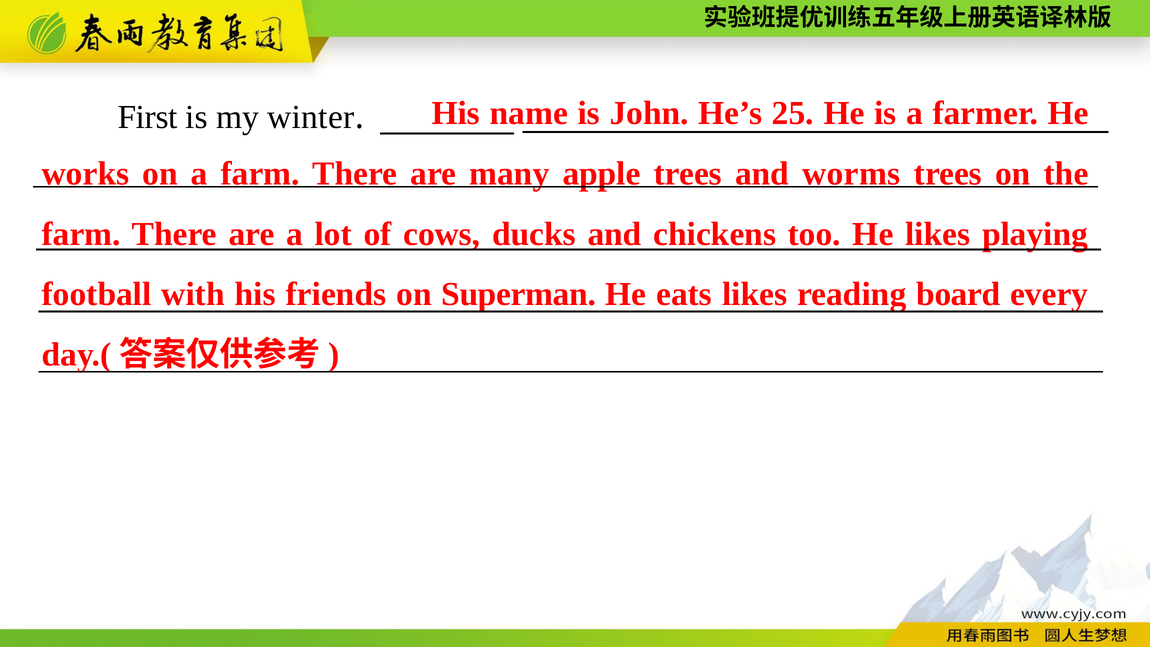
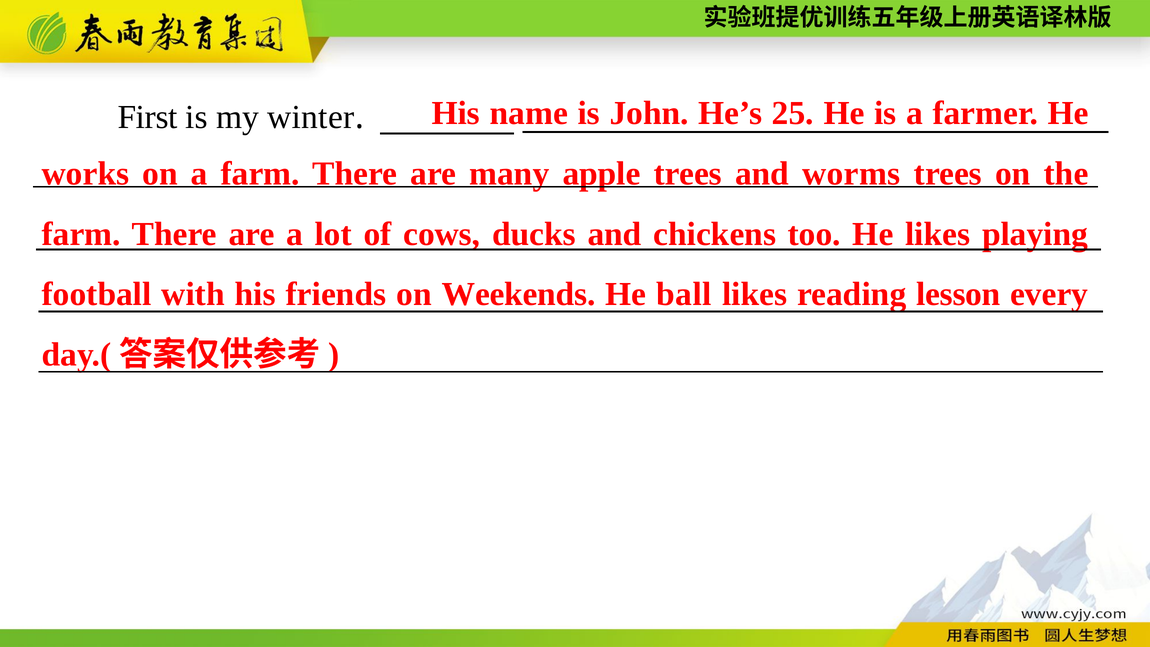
Superman: Superman -> Weekends (519, 294)
eats: eats -> ball (684, 294)
board: board -> lesson (958, 294)
